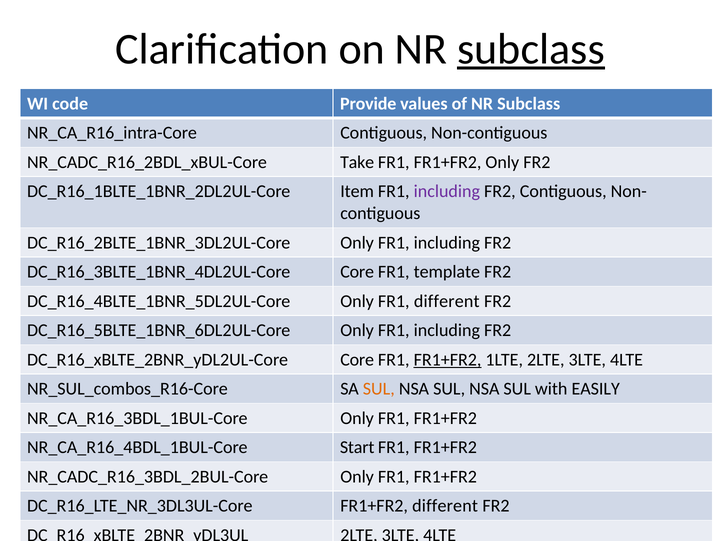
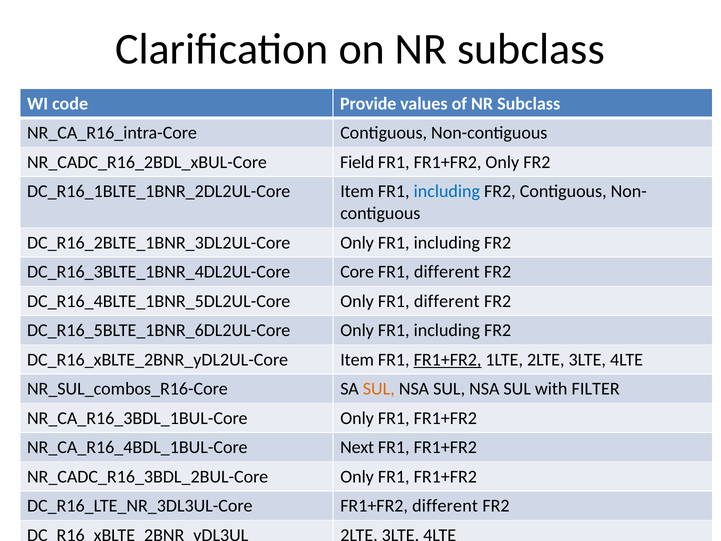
subclass underline: present -> none (531, 49)
Take: Take -> Field (357, 162)
including colour: purple -> blue (447, 191)
template: template -> different (447, 272)
Core: Core -> Item (357, 359)
EASILY: EASILY -> FILTER (596, 389)
Start: Start -> Next (357, 447)
